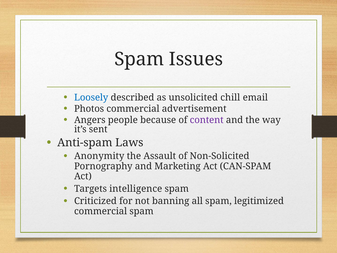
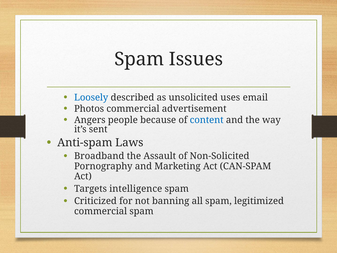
chill: chill -> uses (230, 98)
content colour: purple -> blue (207, 120)
Anonymity: Anonymity -> Broadband (99, 156)
